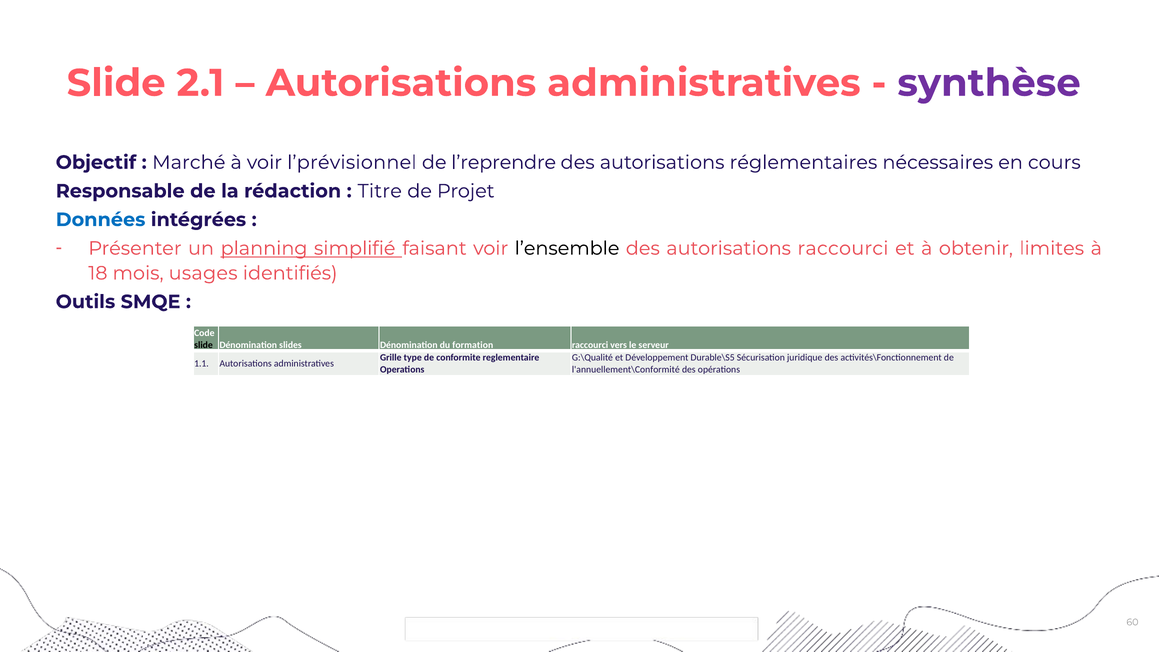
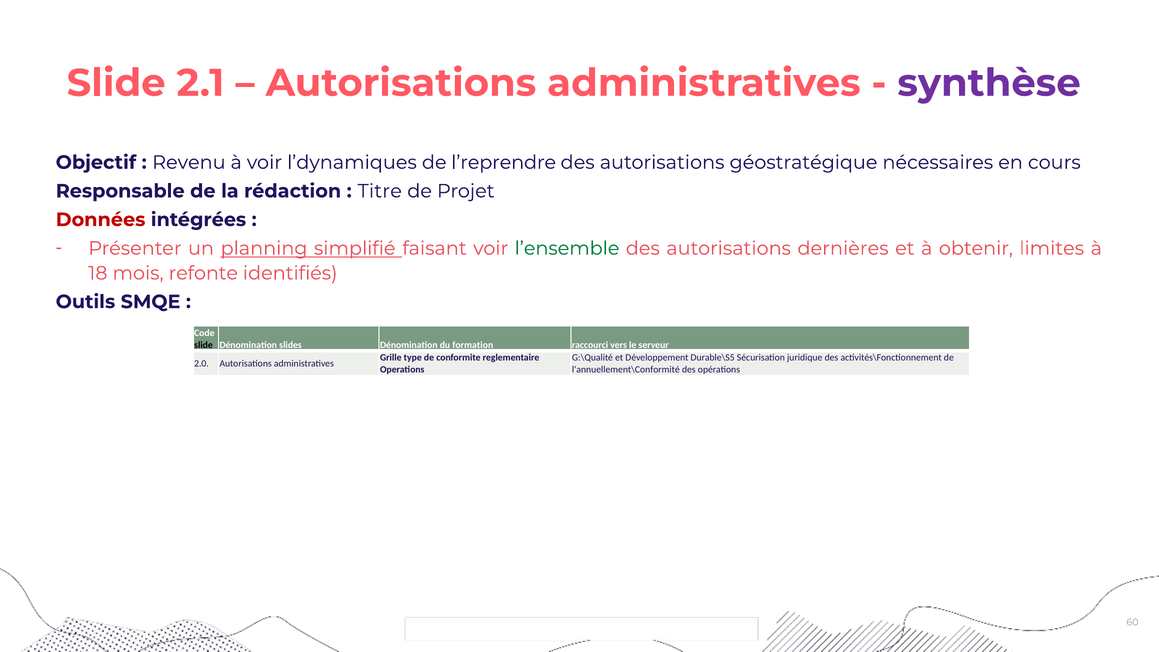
Marché: Marché -> Revenu (189, 162)
l’prévisionnel: l’prévisionnel -> l’dynamiques (352, 162)
réglementaires: réglementaires -> géostratégique (803, 162)
Données colour: blue -> red (101, 220)
l’ensemble colour: black -> green (567, 248)
autorisations raccourci: raccourci -> dernières (843, 248)
usages: usages -> refonte (203, 273)
1.1: 1.1 -> 2.0 (201, 364)
